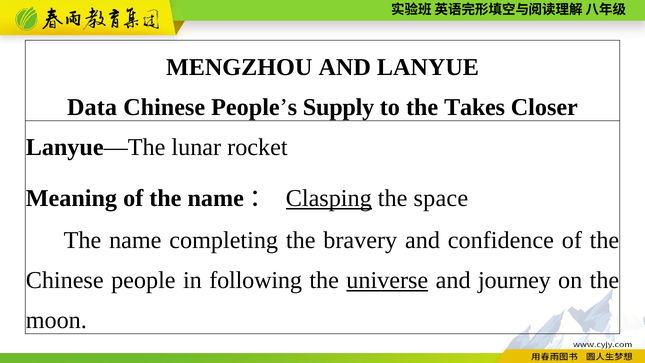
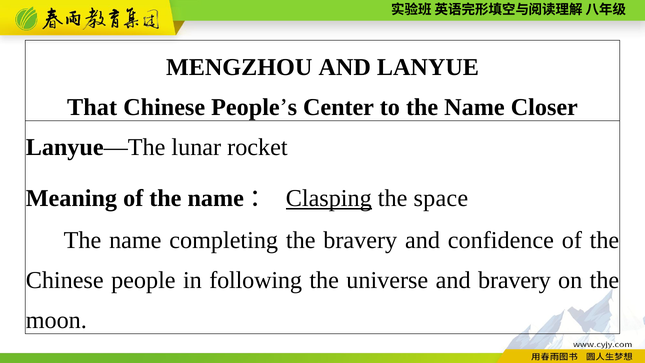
Data: Data -> That (92, 107)
Supply: Supply -> Center (338, 107)
to the Takes: Takes -> Name (474, 107)
universe underline: present -> none (387, 280)
and journey: journey -> bravery (514, 280)
